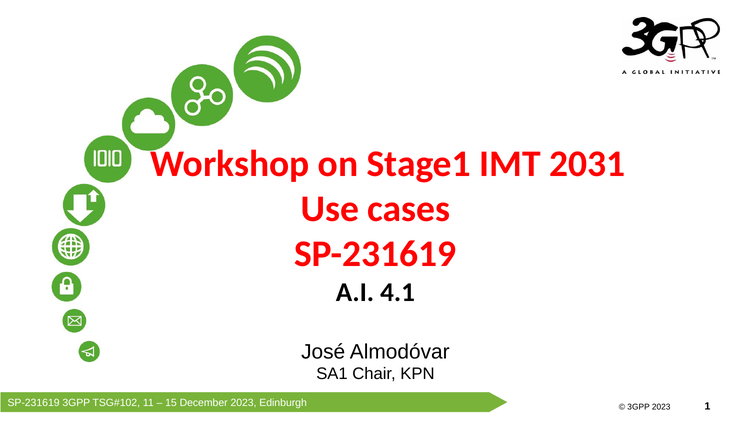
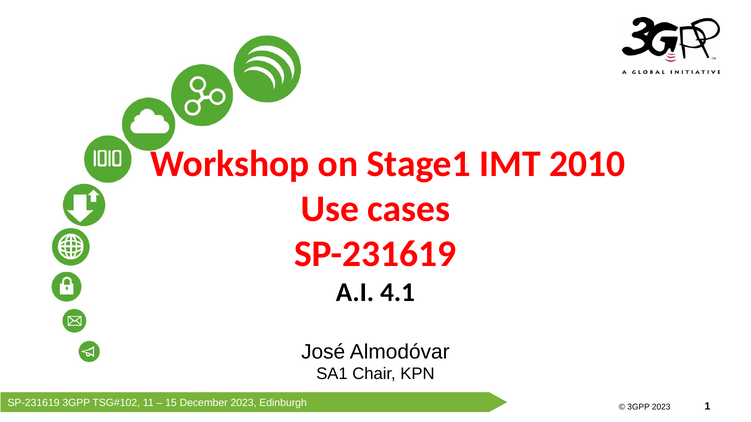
2031: 2031 -> 2010 (587, 164)
